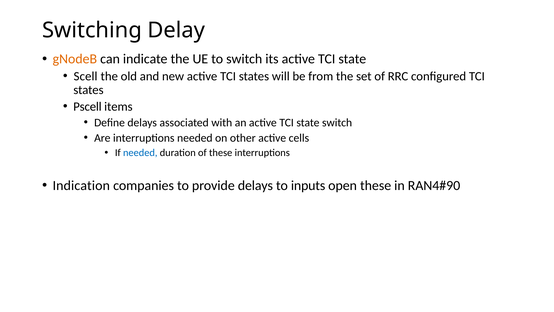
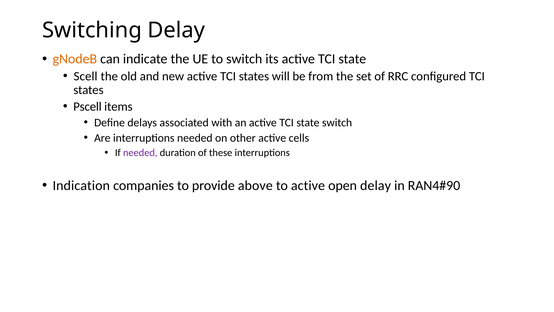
needed colour: blue -> purple (140, 152)
provide delays: delays -> above (255, 185)
to inputs: inputs -> active (308, 185)
open these: these -> delay (376, 185)
